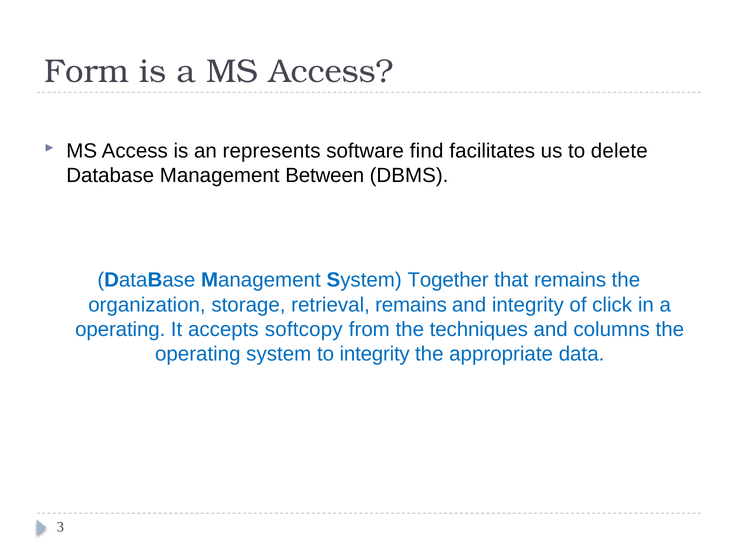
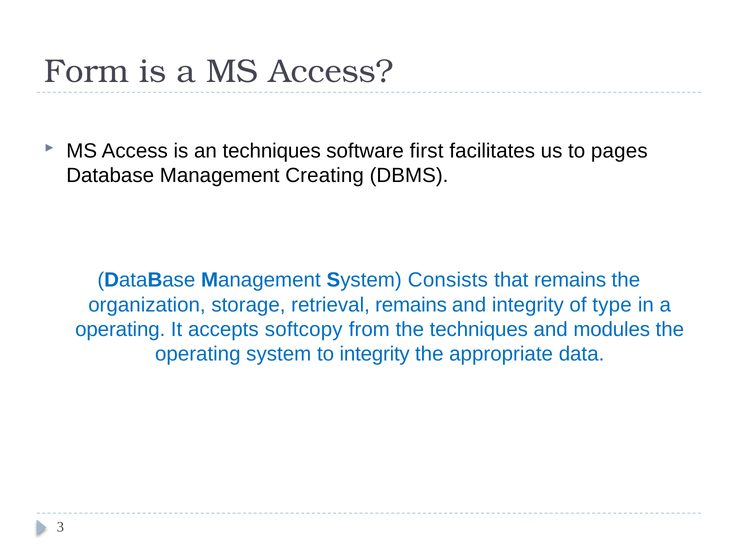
an represents: represents -> techniques (272, 151)
find: find -> first (427, 151)
delete: delete -> pages (619, 151)
Between: Between -> Creating (325, 175)
Together: Together -> Consists (448, 280)
click: click -> type (612, 305)
columns: columns -> modules (612, 329)
